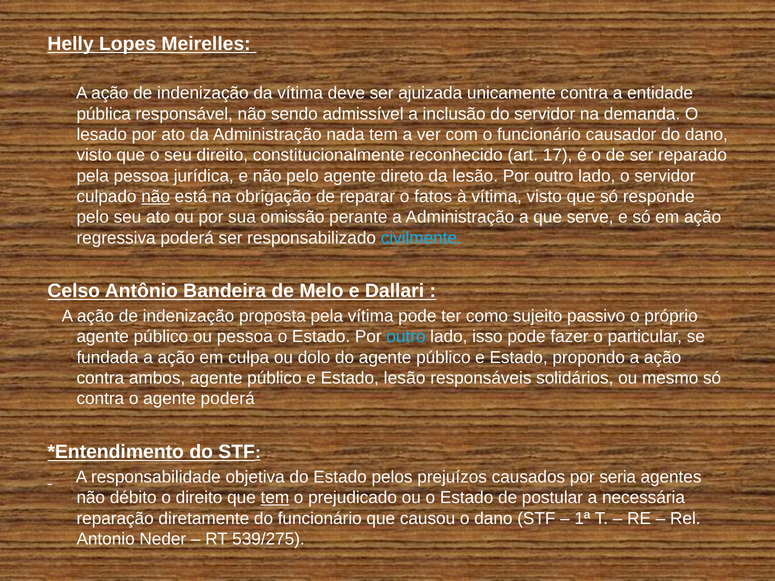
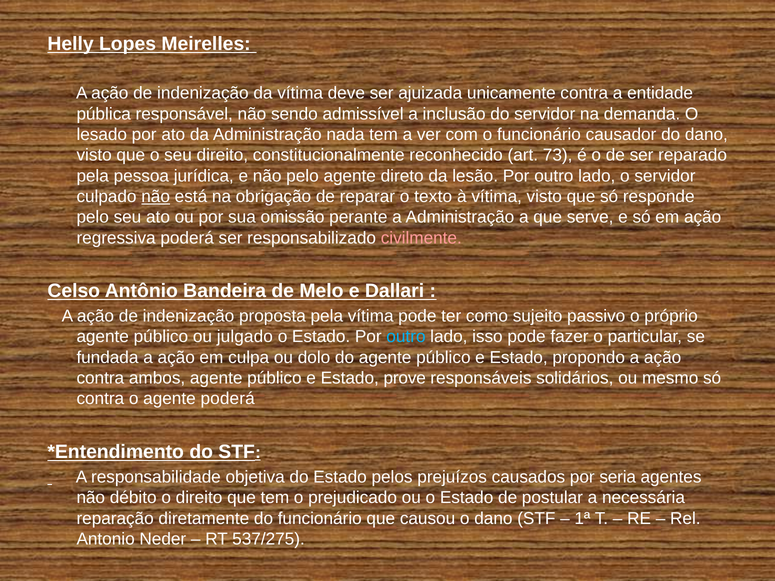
17: 17 -> 73 (558, 155)
fatos: fatos -> texto (433, 197)
civilmente colour: light blue -> pink (421, 238)
ou pessoa: pessoa -> julgado (245, 337)
Estado lesão: lesão -> prove (405, 378)
tem underline: present -> none (275, 498)
539/275: 539/275 -> 537/275 (268, 539)
